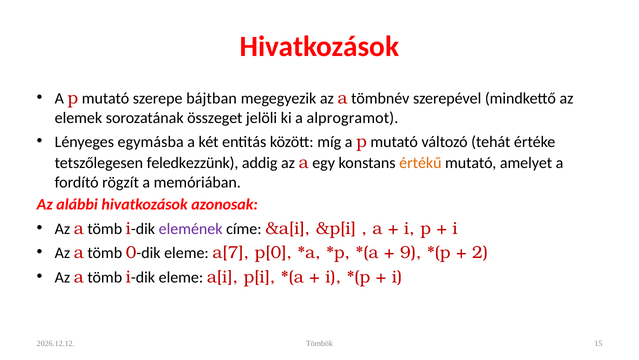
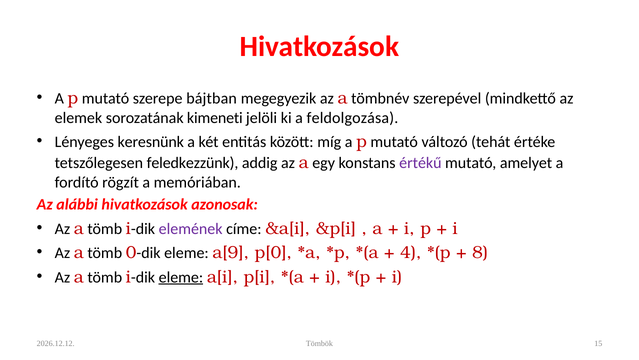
összeget: összeget -> kimeneti (215, 118)
alprogramot: alprogramot -> feldolgozása (352, 118)
egymásba: egymásba -> keresnünk (151, 142)
értékű colour: orange -> purple (420, 163)
a[7: a[7 -> a[9 (231, 252)
9: 9 -> 4 (411, 252)
2: 2 -> 8 (480, 252)
eleme underline: none -> present (181, 277)
